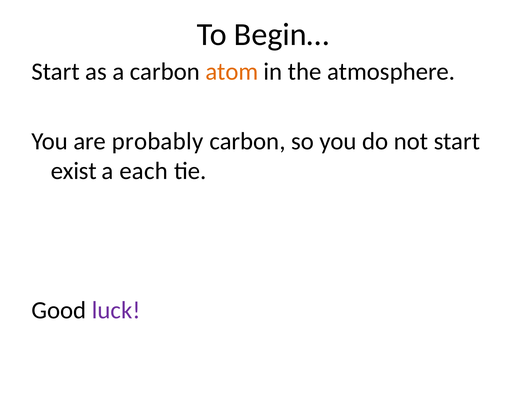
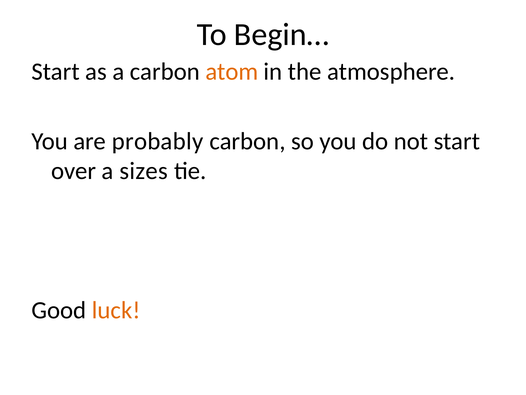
exist: exist -> over (74, 171)
each: each -> sizes (144, 171)
luck colour: purple -> orange (116, 310)
